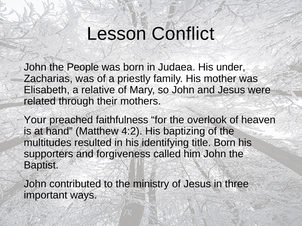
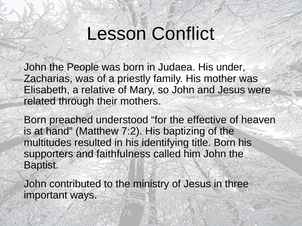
Your: Your -> Born (35, 120)
faithfulness: faithfulness -> understood (122, 120)
overlook: overlook -> effective (207, 120)
4:2: 4:2 -> 7:2 (132, 132)
forgiveness: forgiveness -> faithfulness (123, 154)
